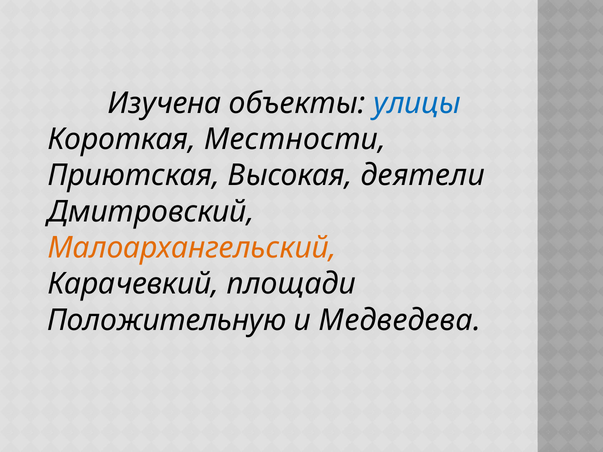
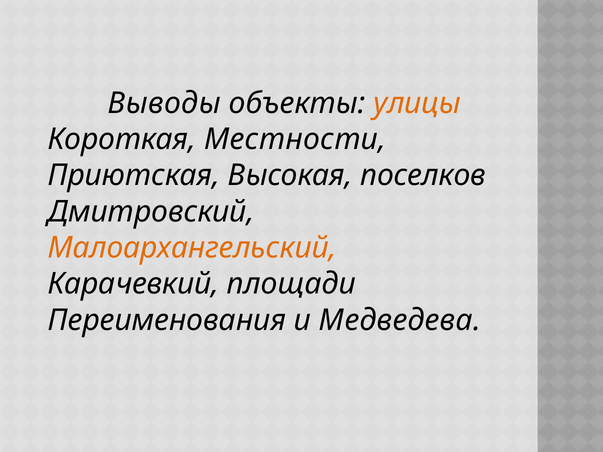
Изучена: Изучена -> Выводы (164, 103)
улицы colour: blue -> orange (417, 103)
деятели: деятели -> поселков (423, 176)
Положительную: Положительную -> Переименования (167, 320)
